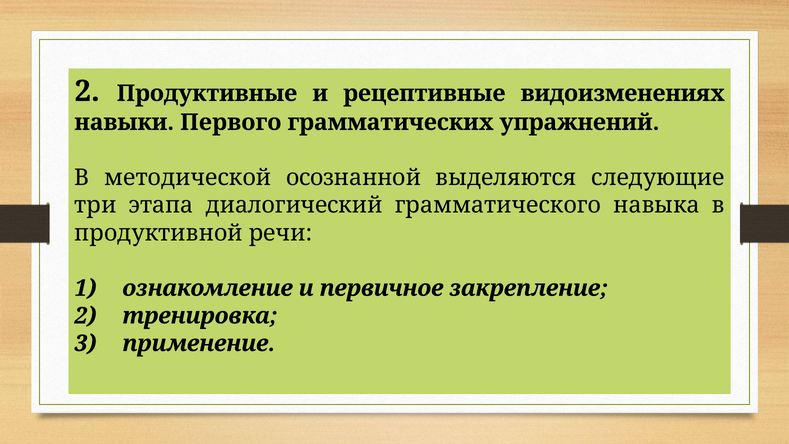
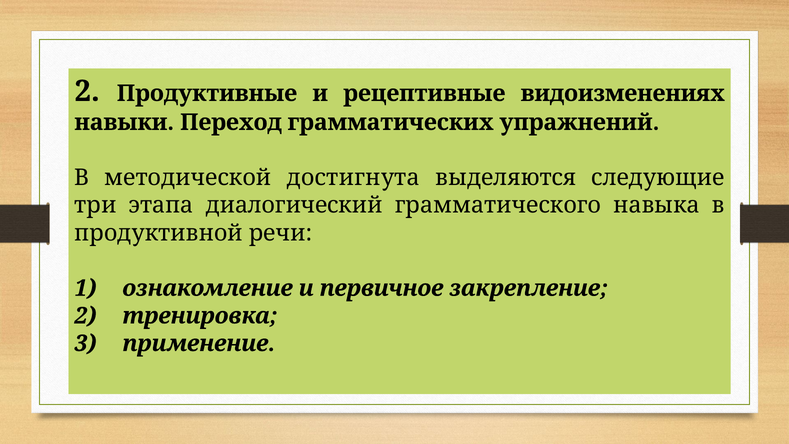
Первого: Первого -> Переход (231, 122)
осознанной: осознанной -> достигнута (353, 178)
